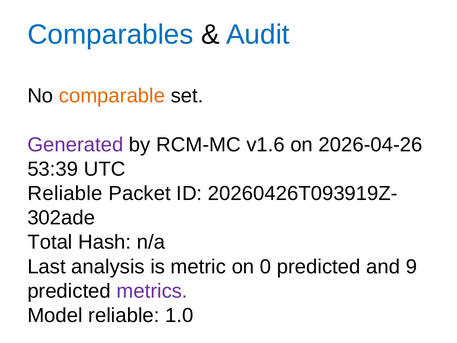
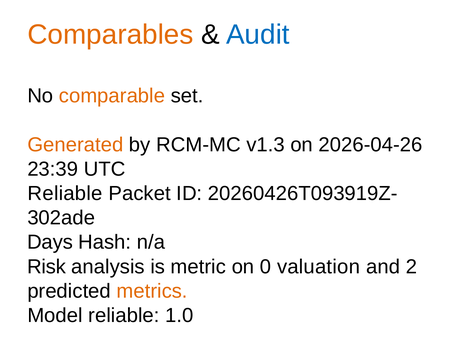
Comparables colour: blue -> orange (110, 35)
Generated colour: purple -> orange (75, 145)
v1.6: v1.6 -> v1.3 (266, 145)
53:39: 53:39 -> 23:39 (53, 169)
Total: Total -> Days (50, 242)
Last: Last -> Risk (47, 266)
0 predicted: predicted -> valuation (319, 266)
9: 9 -> 2 (411, 266)
metrics colour: purple -> orange (152, 291)
